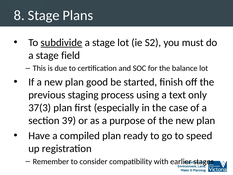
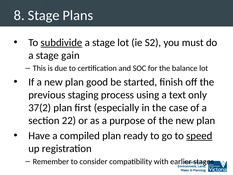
field: field -> gain (71, 55)
37(3: 37(3 -> 37(2 (40, 108)
39: 39 -> 22 (69, 120)
speed underline: none -> present (199, 136)
